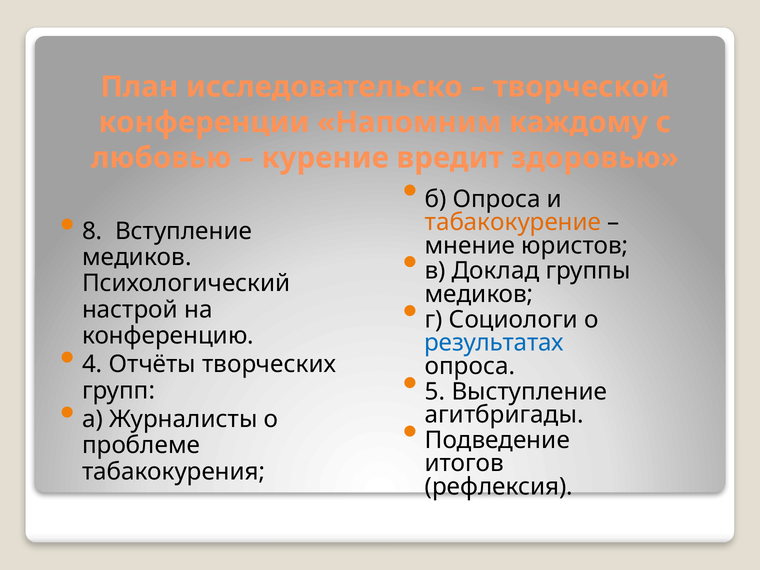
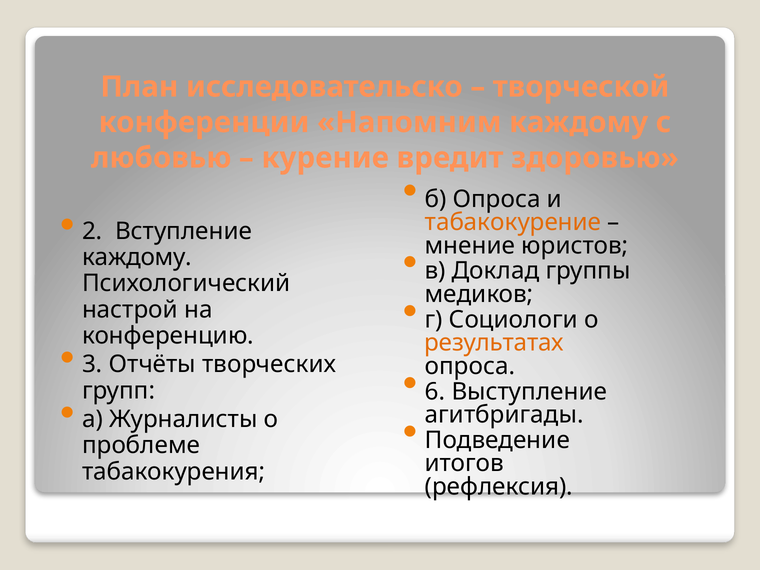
8: 8 -> 2 (92, 231)
медиков: медиков -> каждому (137, 257)
результатах colour: blue -> orange (494, 343)
4: 4 -> 3 (92, 364)
5: 5 -> 6 (435, 392)
